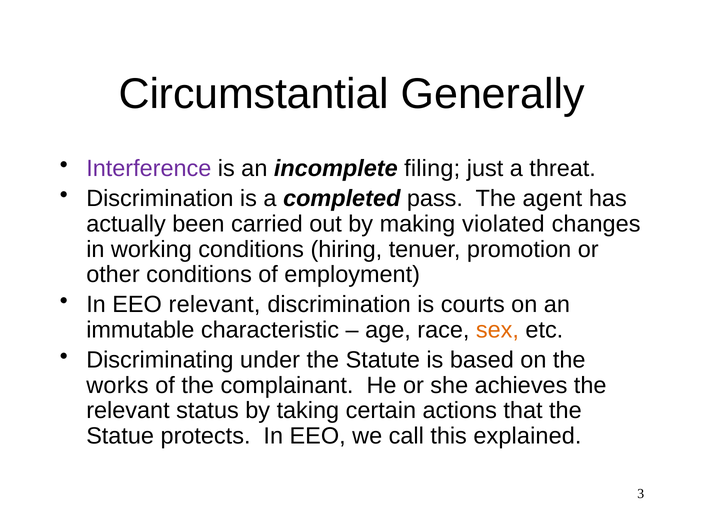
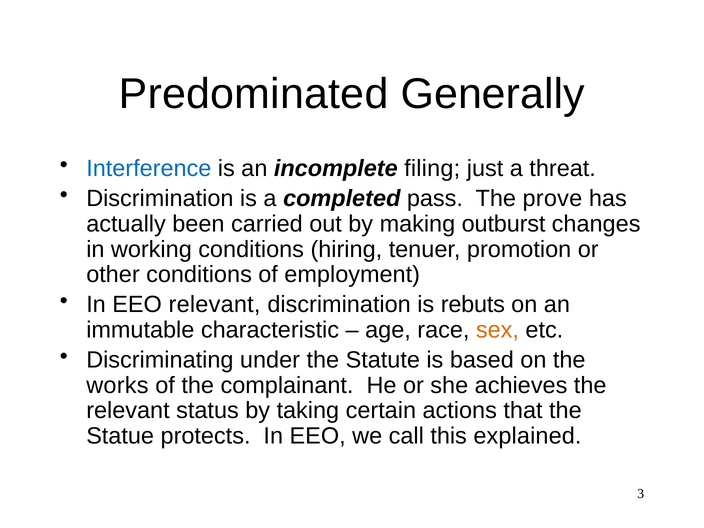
Circumstantial: Circumstantial -> Predominated (254, 94)
Interference colour: purple -> blue (149, 169)
agent: agent -> prove (552, 199)
violated: violated -> outburst (504, 224)
courts: courts -> rebuts (473, 305)
